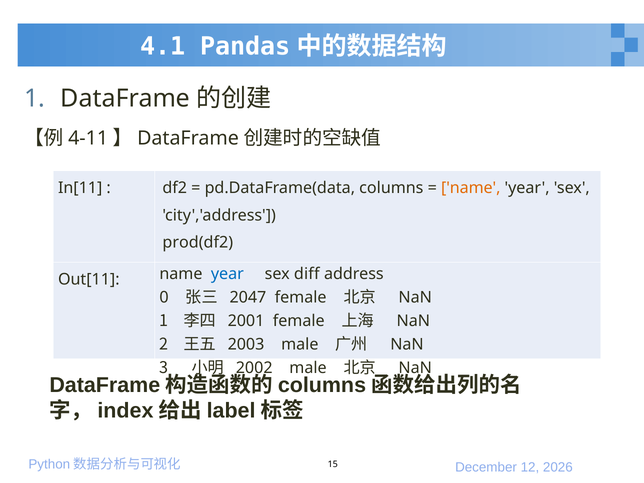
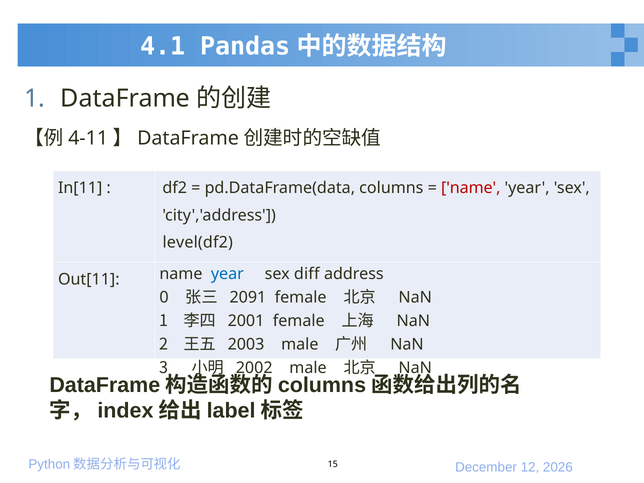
name colour: orange -> red (471, 188)
prod(df2: prod(df2 -> level(df2 (198, 243)
2047: 2047 -> 2091 (248, 298)
